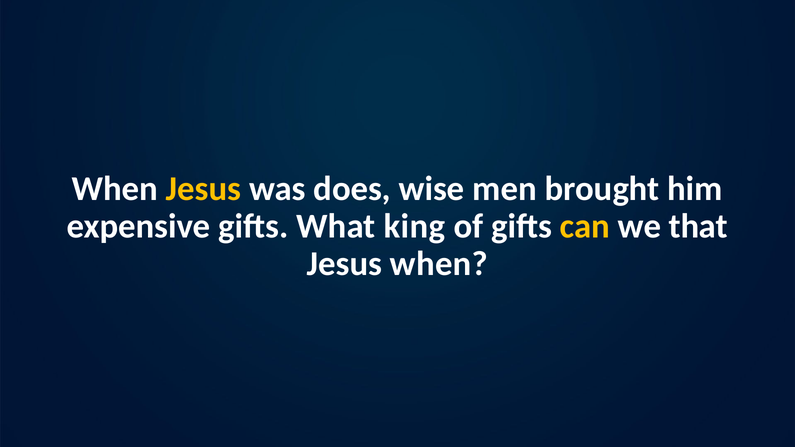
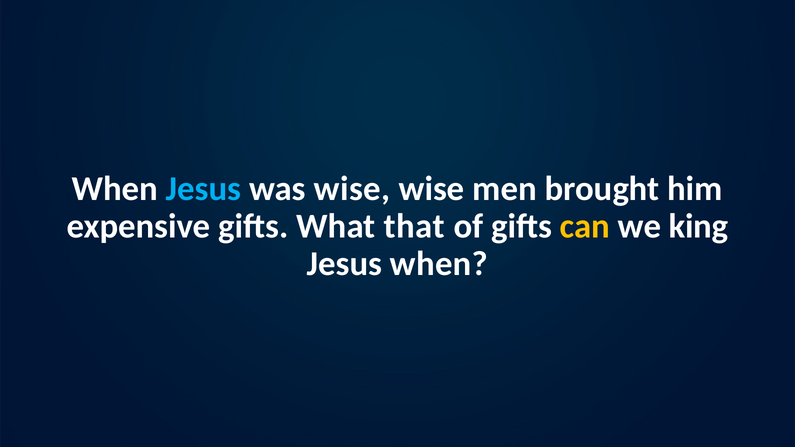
Jesus colour: yellow -> light blue (204, 189)
was does: does -> wise (352, 189)
king: king -> that (414, 226)
that: that -> king (698, 226)
